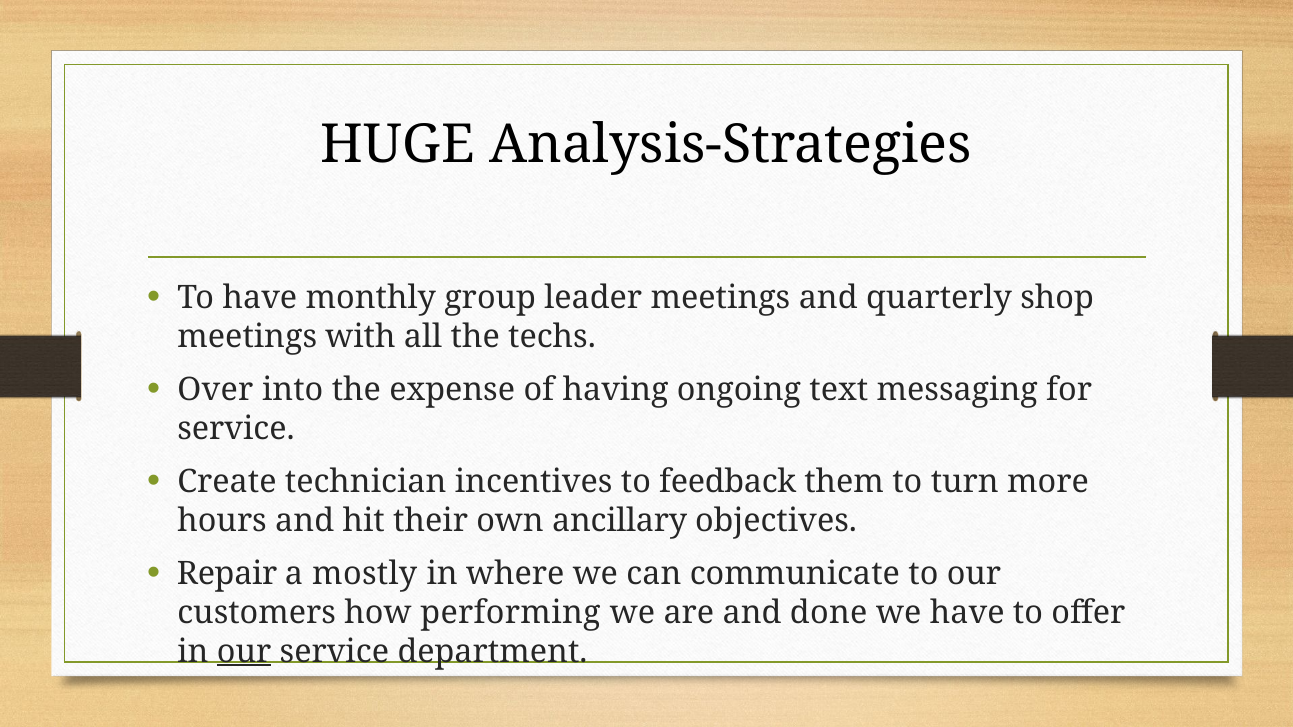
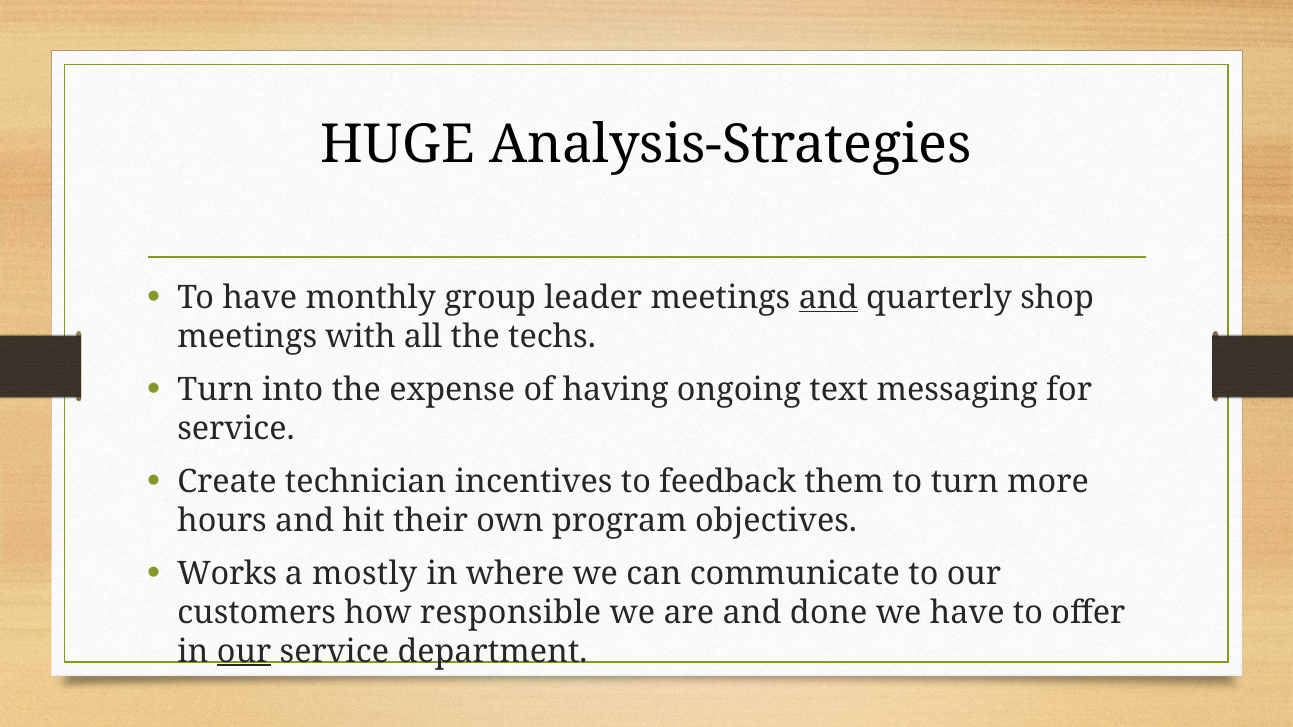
and underline: none -> present (828, 298)
Over: Over -> Turn (216, 390)
ancillary: ancillary -> program (620, 521)
Repair: Repair -> Works (227, 574)
performing: performing -> responsible (510, 613)
